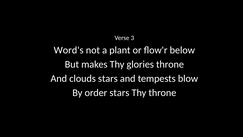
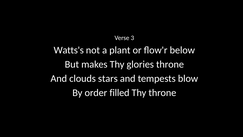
Word's: Word's -> Watts's (69, 50)
order stars: stars -> filled (119, 93)
